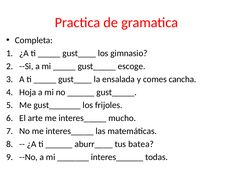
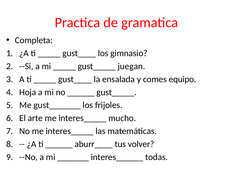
escoge: escoge -> juegan (132, 66)
cancha: cancha -> equipo (182, 79)
batea: batea -> volver (141, 144)
